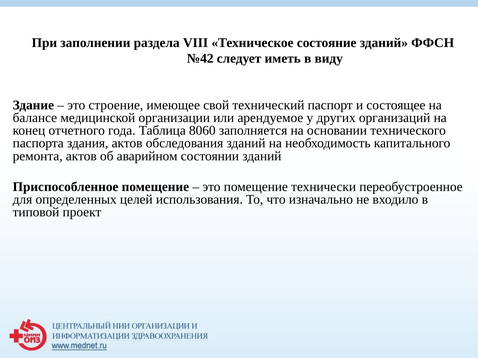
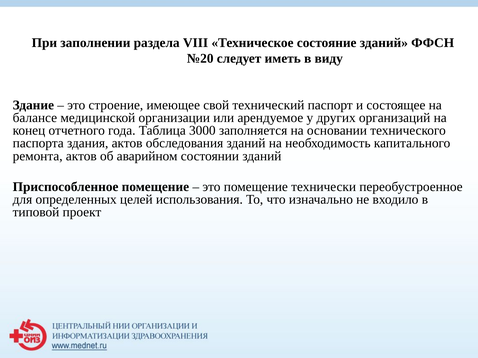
№42: №42 -> №20 (200, 59)
8060: 8060 -> 3000 (202, 131)
